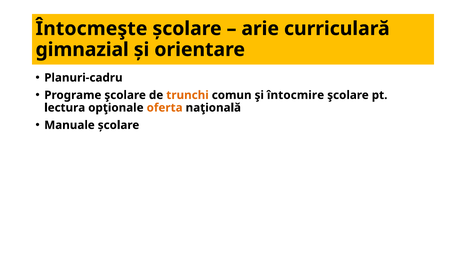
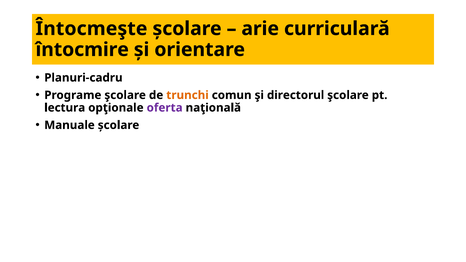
gimnazial: gimnazial -> întocmire (82, 50)
întocmire: întocmire -> directorul (296, 95)
oferta colour: orange -> purple (165, 108)
